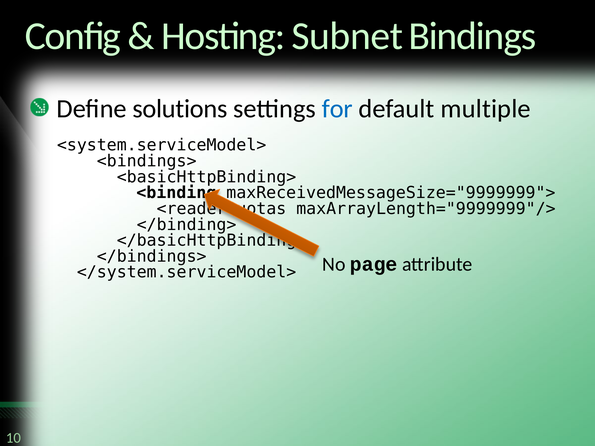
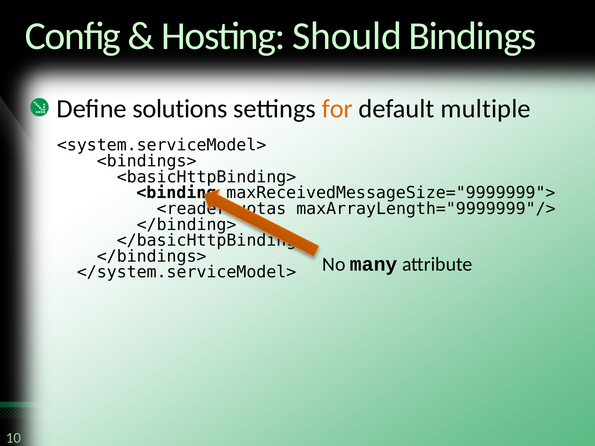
Subnet: Subnet -> Should (347, 36)
for colour: blue -> orange (337, 109)
page: page -> many (374, 264)
